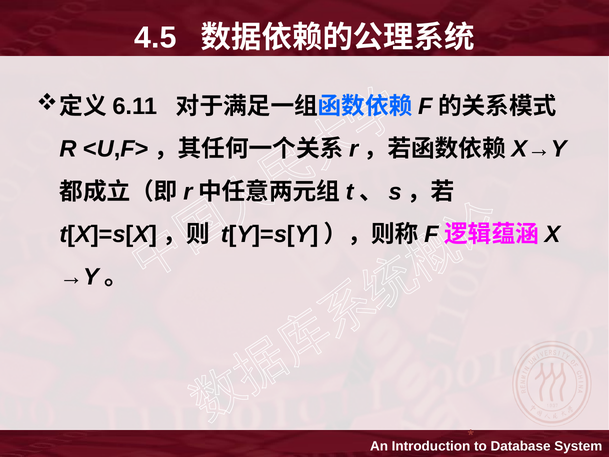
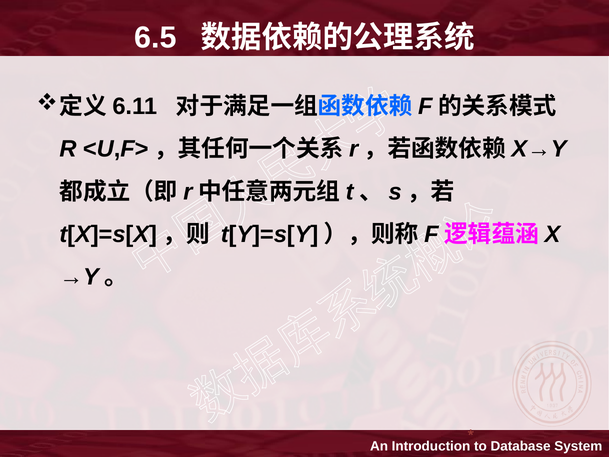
4.5: 4.5 -> 6.5 (155, 37)
